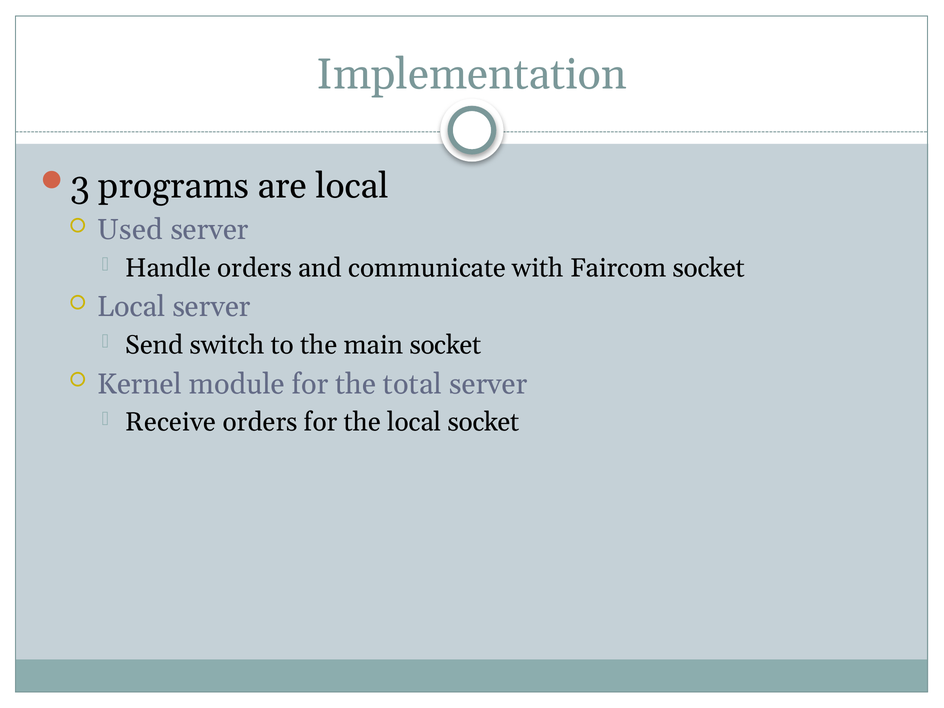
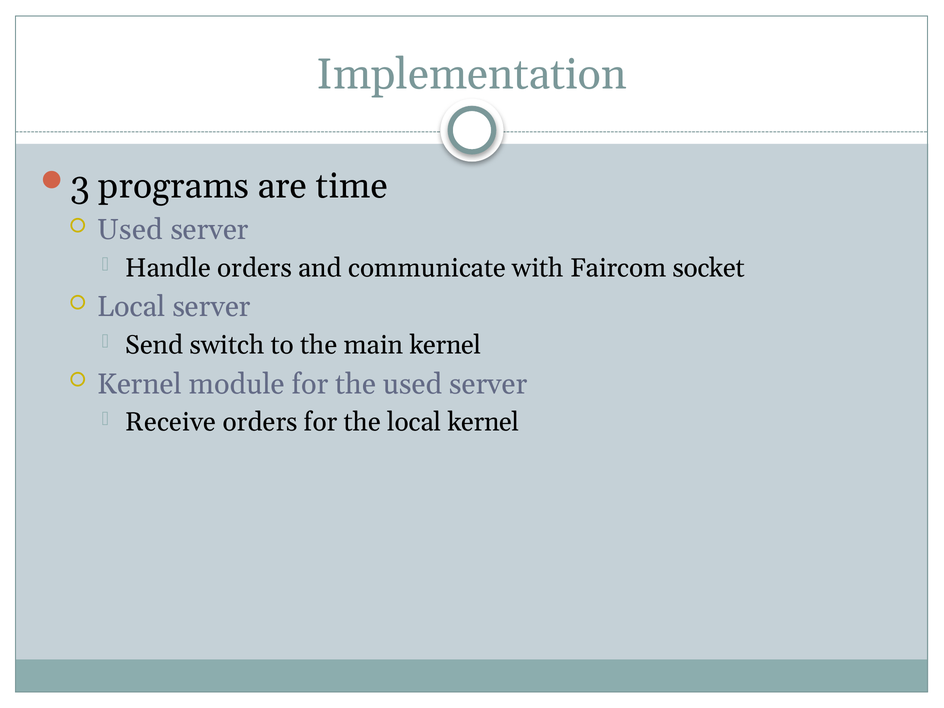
are local: local -> time (352, 186)
main socket: socket -> kernel (445, 345)
the total: total -> used (413, 384)
local socket: socket -> kernel (483, 422)
